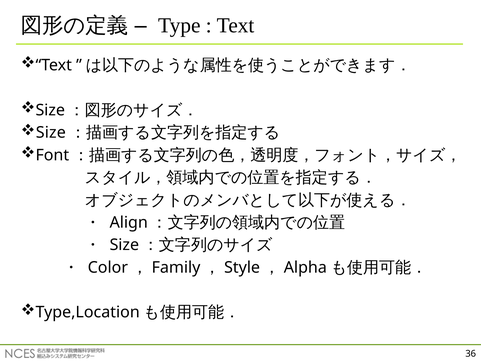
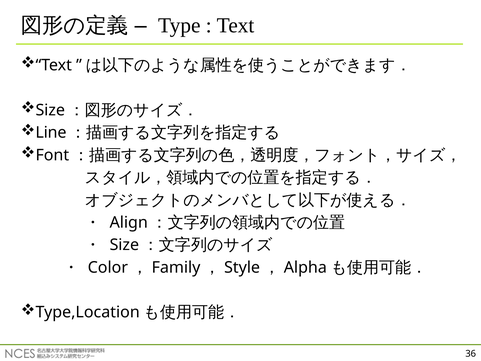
Size: Size -> Line (51, 133)
